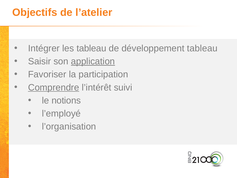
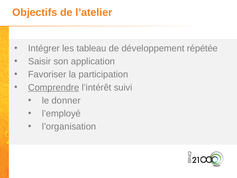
développement tableau: tableau -> répétée (202, 48)
application underline: present -> none (93, 61)
notions: notions -> donner (66, 100)
